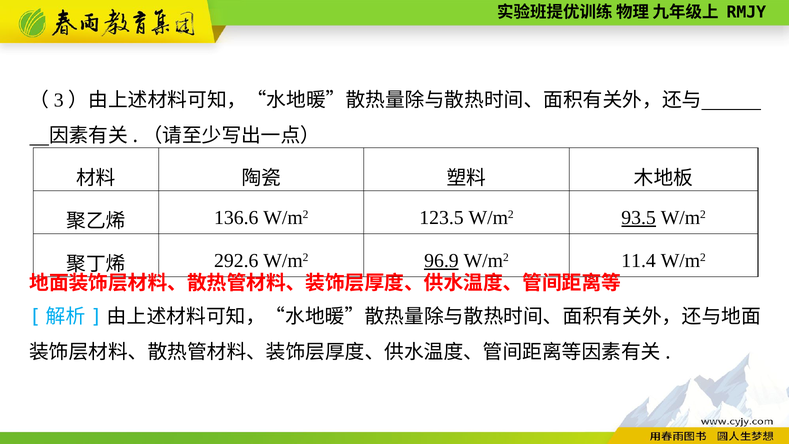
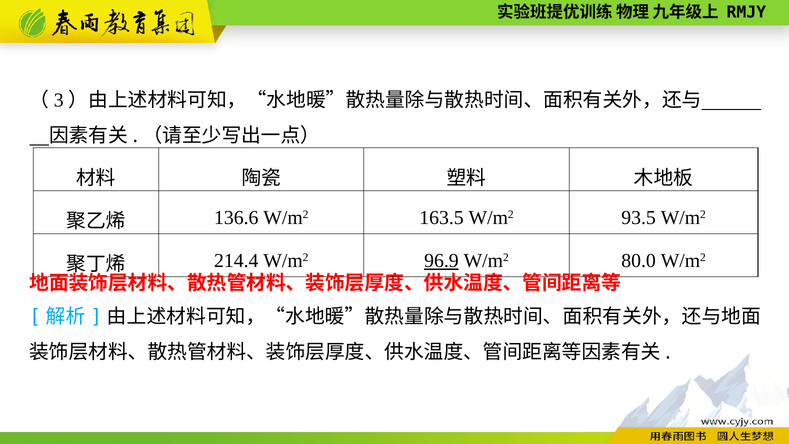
123.5: 123.5 -> 163.5 (441, 218)
93.5 underline: present -> none (639, 218)
292.6: 292.6 -> 214.4 (236, 261)
11.4: 11.4 -> 80.0 (639, 261)
